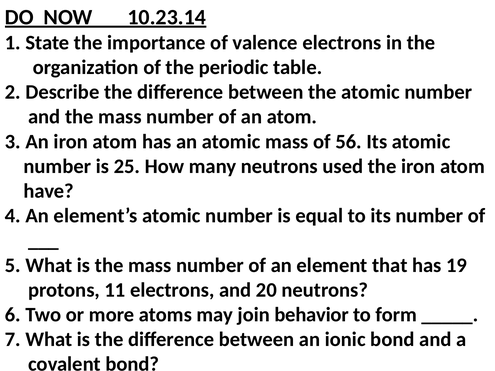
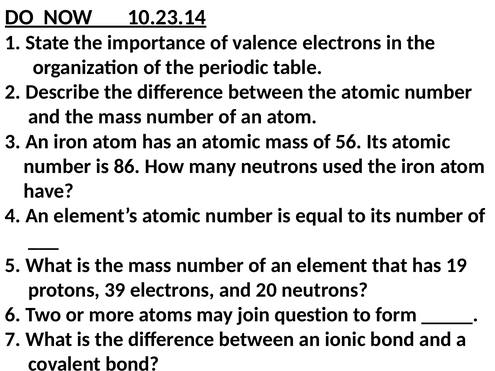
25: 25 -> 86 (127, 166)
11: 11 -> 39 (115, 290)
behavior: behavior -> question (312, 315)
